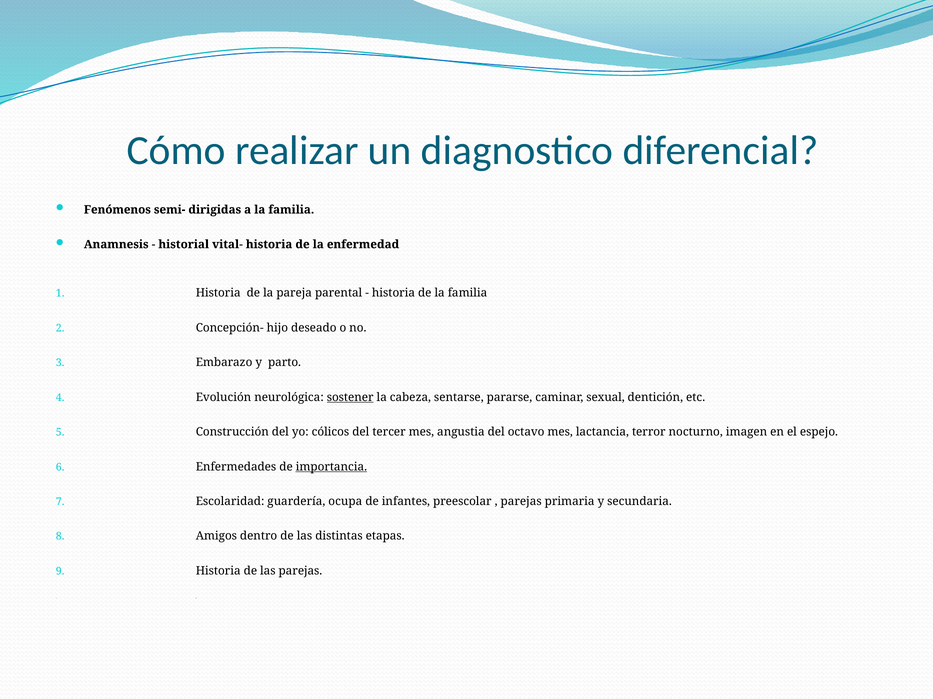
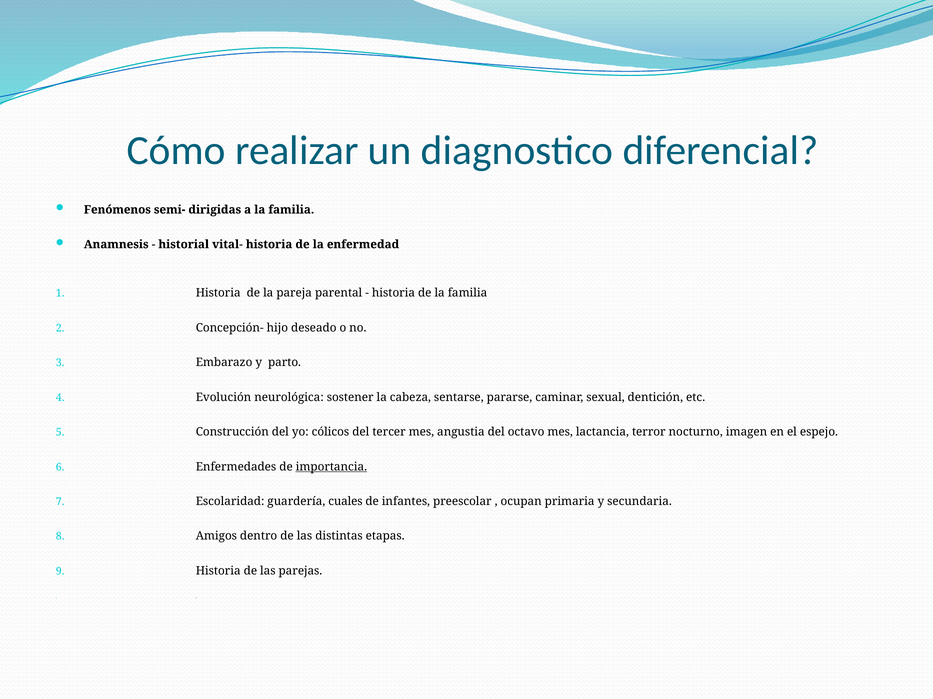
sostener underline: present -> none (350, 398)
ocupa: ocupa -> cuales (345, 502)
parejas: parejas -> ocupan (521, 502)
